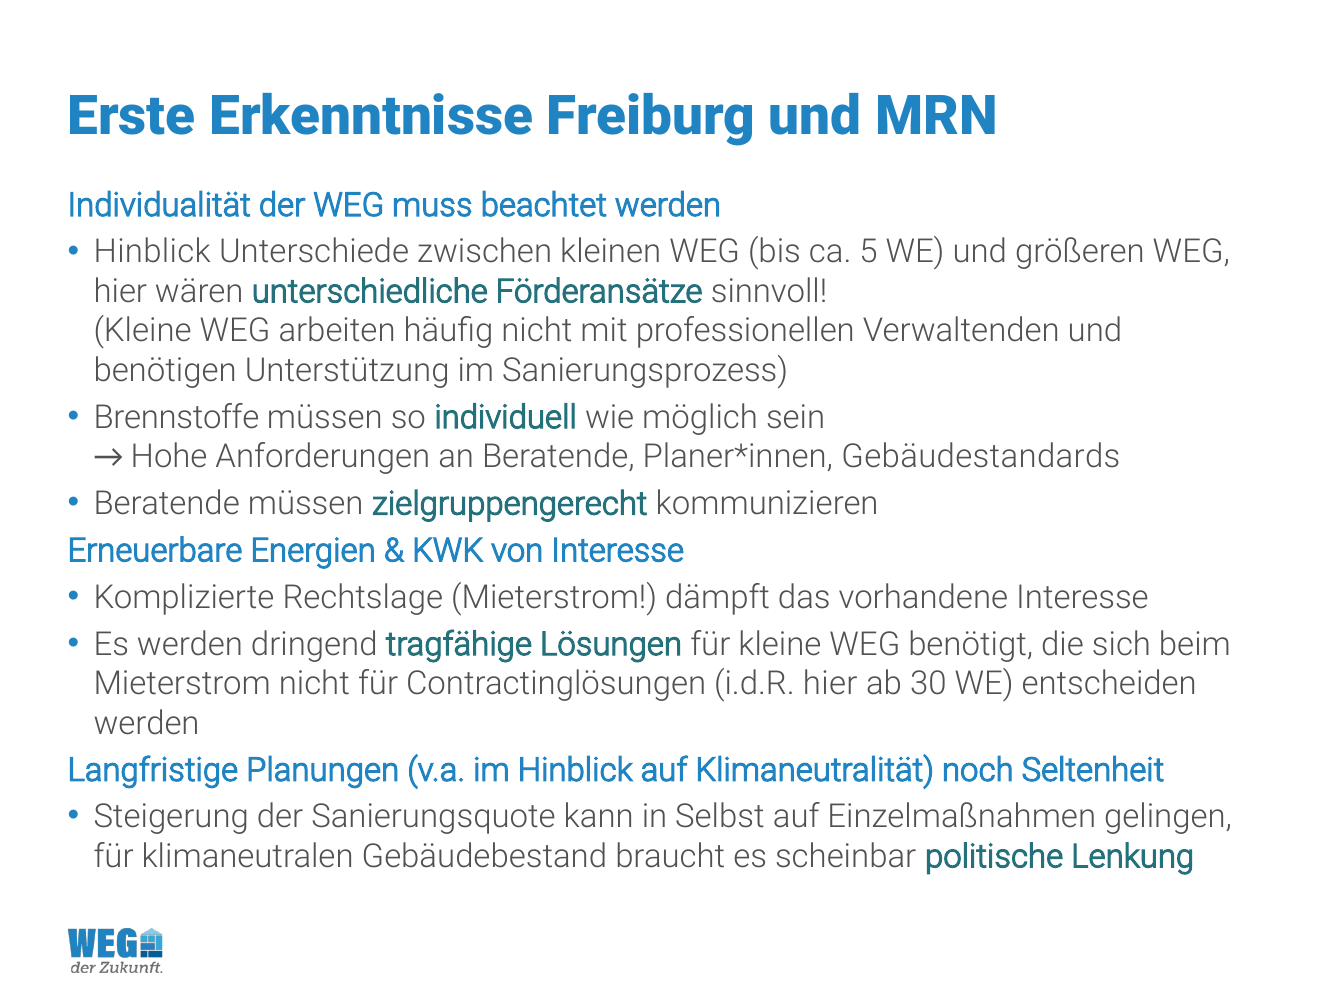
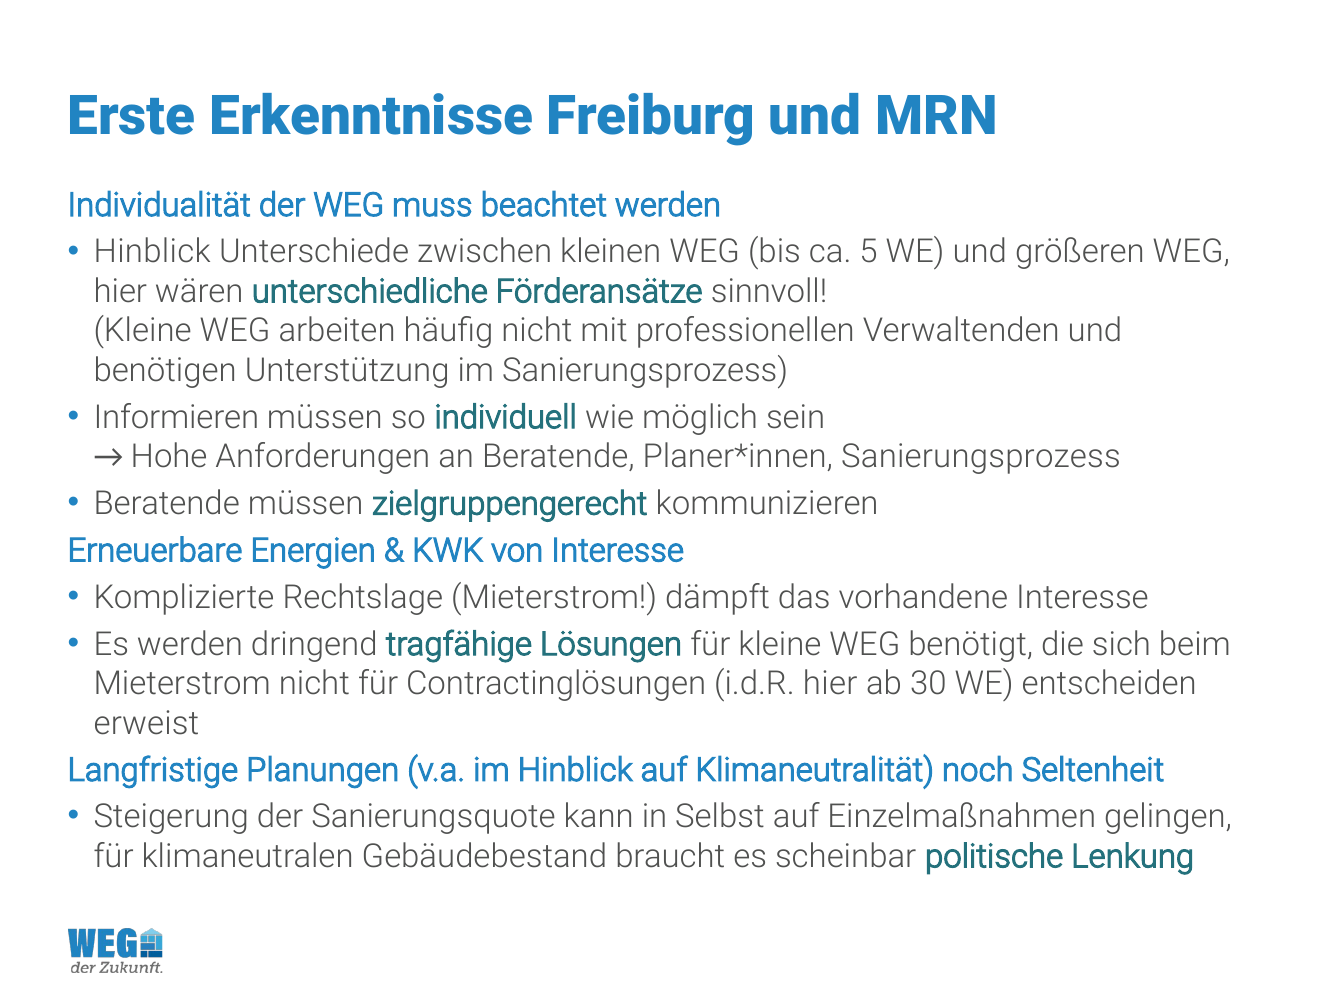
Brennstoffe: Brennstoffe -> Informieren (176, 418)
Gebäudestandards: Gebäudestandards -> Sanierungsprozess (981, 457)
werden: werden -> erweist (146, 724)
